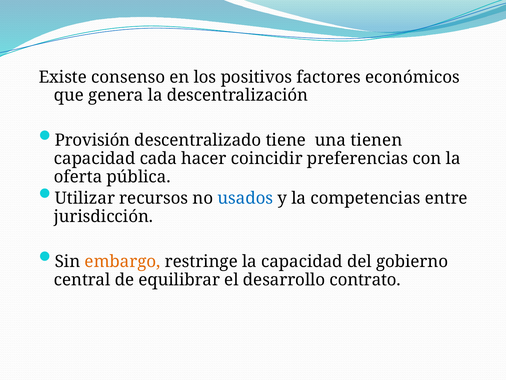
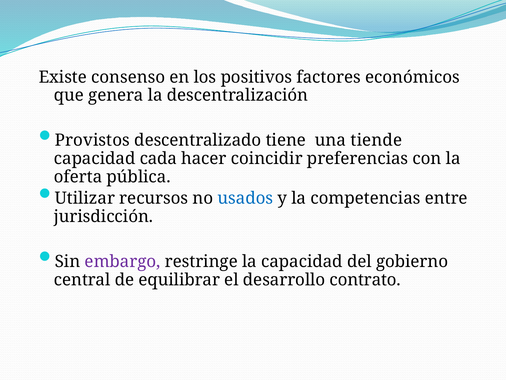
Provisión: Provisión -> Provistos (92, 140)
tienen: tienen -> tiende (376, 140)
embargo colour: orange -> purple (123, 261)
